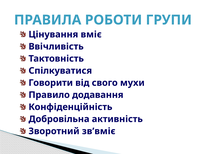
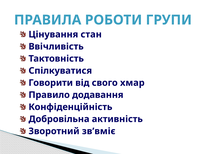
вміє: вміє -> стан (91, 35)
мухи: мухи -> хмар (132, 83)
